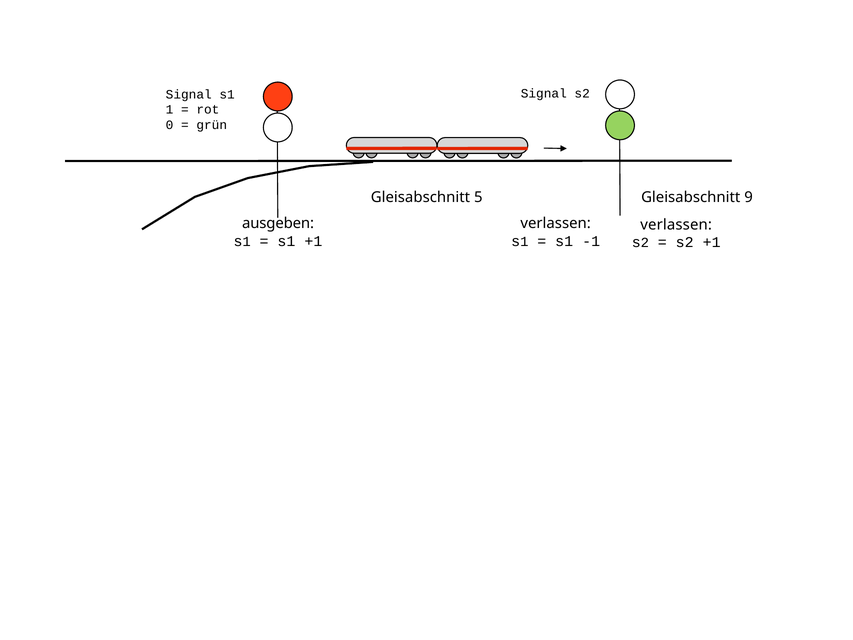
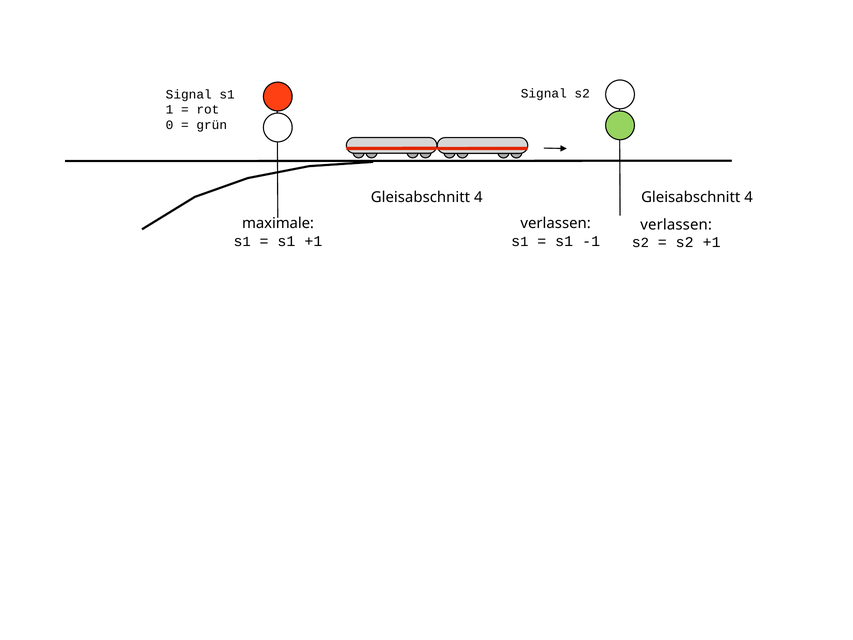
5: 5 -> 4 (478, 197)
9: 9 -> 4 (749, 197)
ausgeben: ausgeben -> maximale (278, 223)
